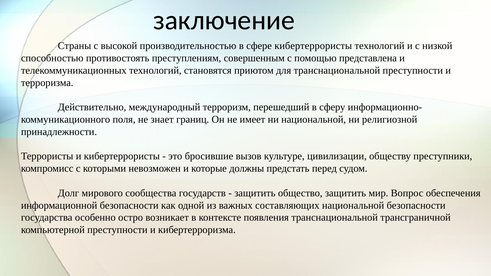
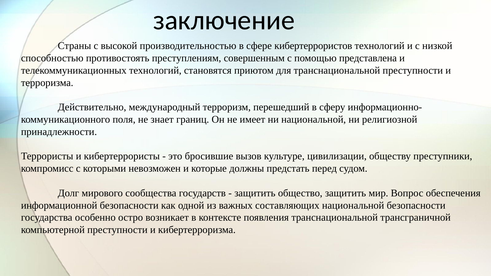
сфере кибертеррористы: кибертеррористы -> кибертеррористов (313, 46)
